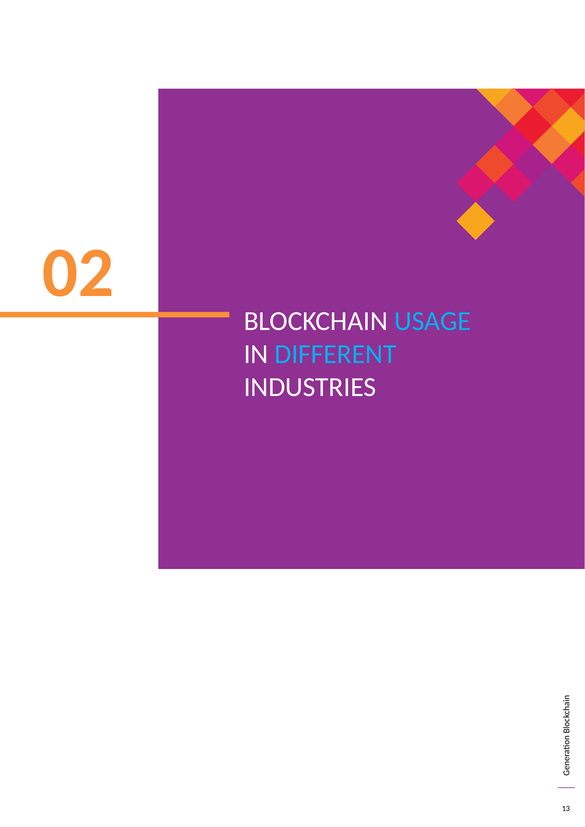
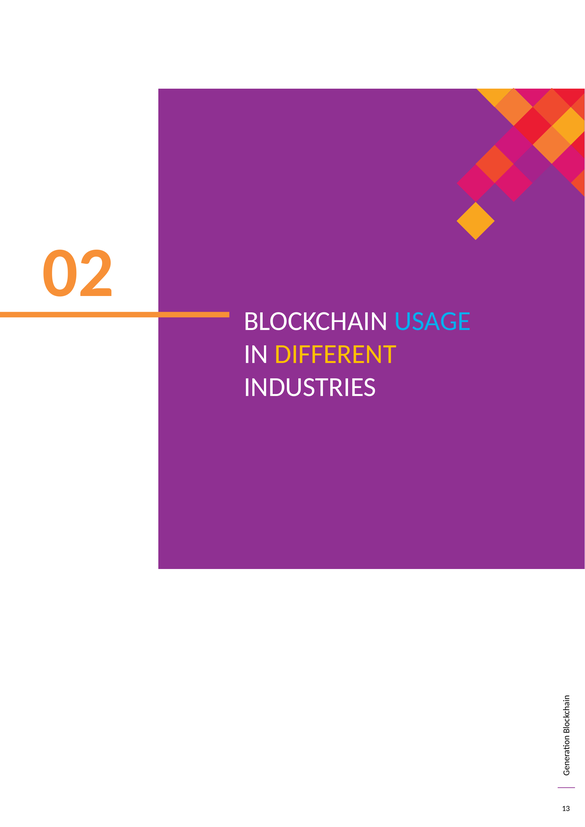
DIFFERENT colour: light blue -> yellow (335, 354)
